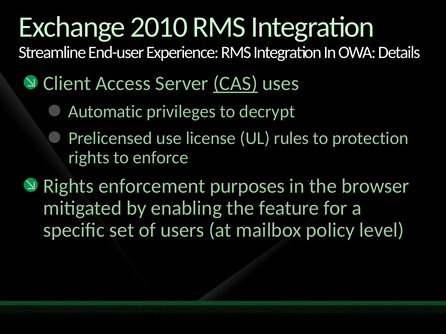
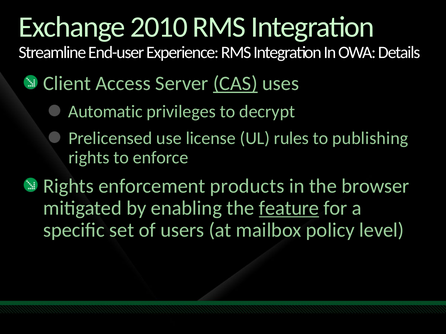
protection: protection -> publishing (370, 138)
purposes: purposes -> products (247, 186)
feature underline: none -> present (289, 208)
